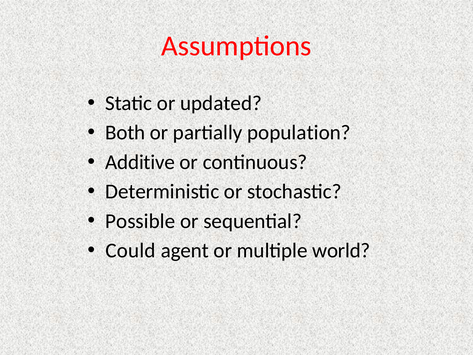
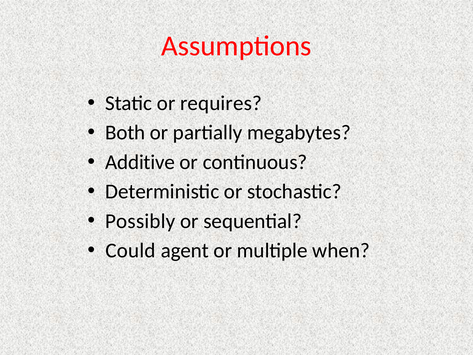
updated: updated -> requires (221, 103)
population: population -> megabytes (299, 133)
Possible: Possible -> Possibly (140, 221)
world: world -> when (341, 250)
